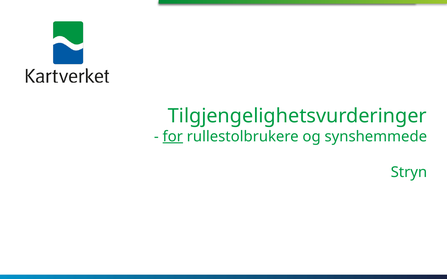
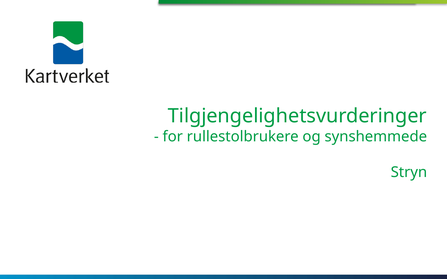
for underline: present -> none (173, 137)
